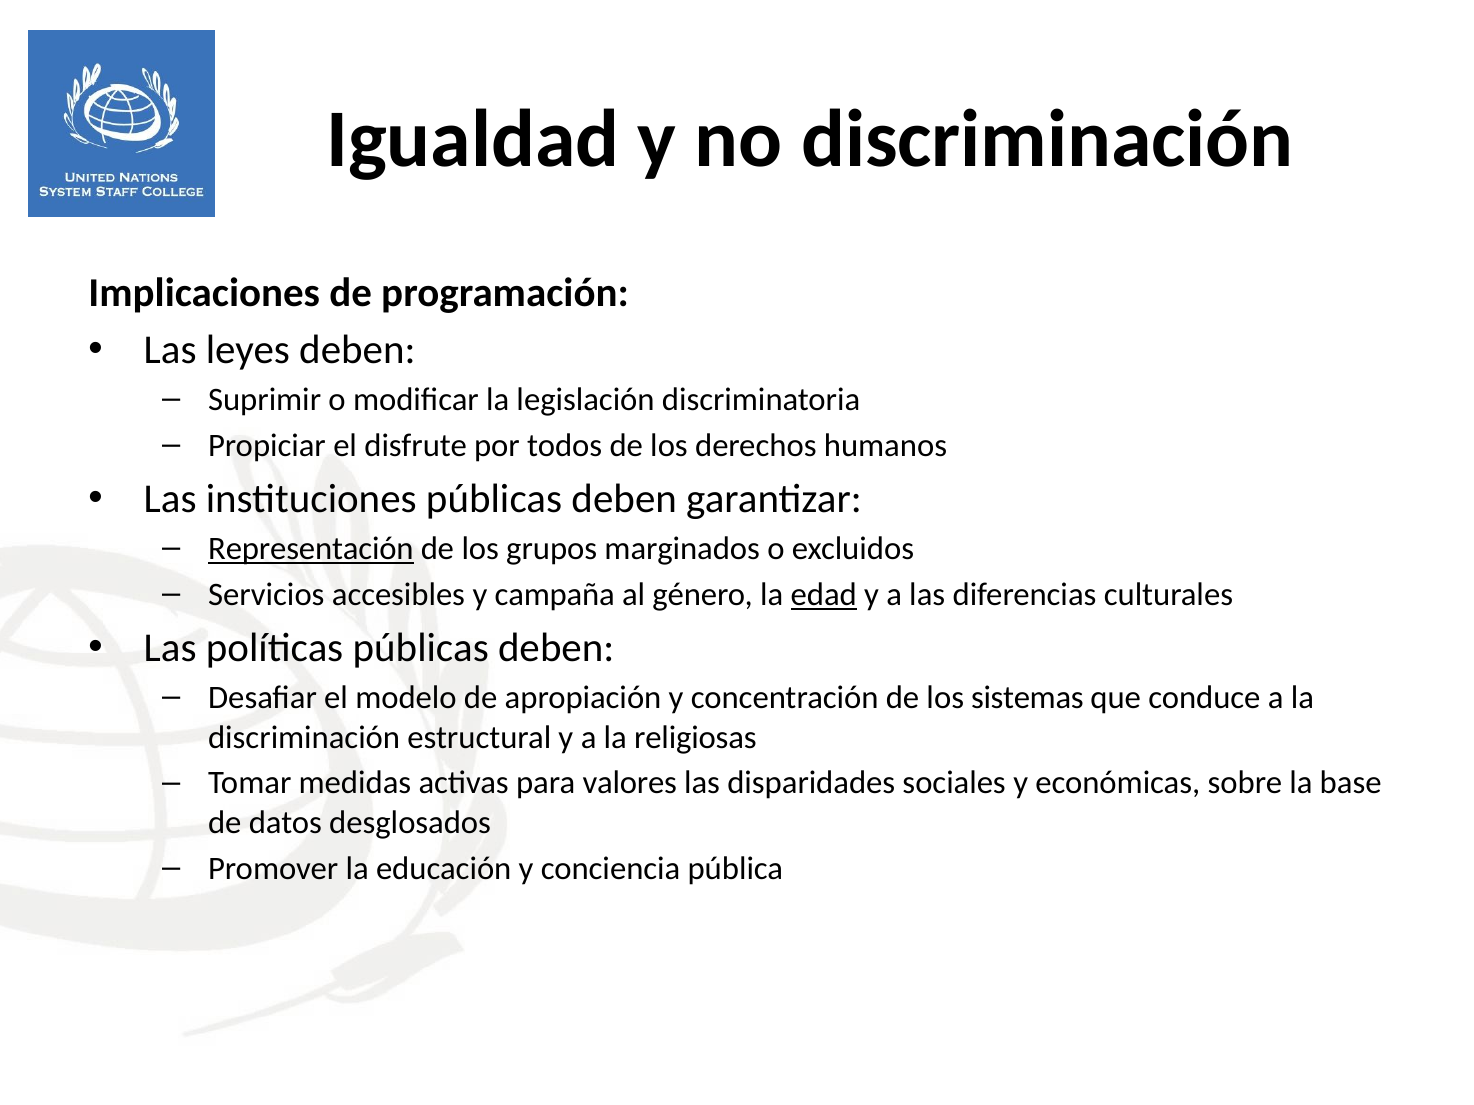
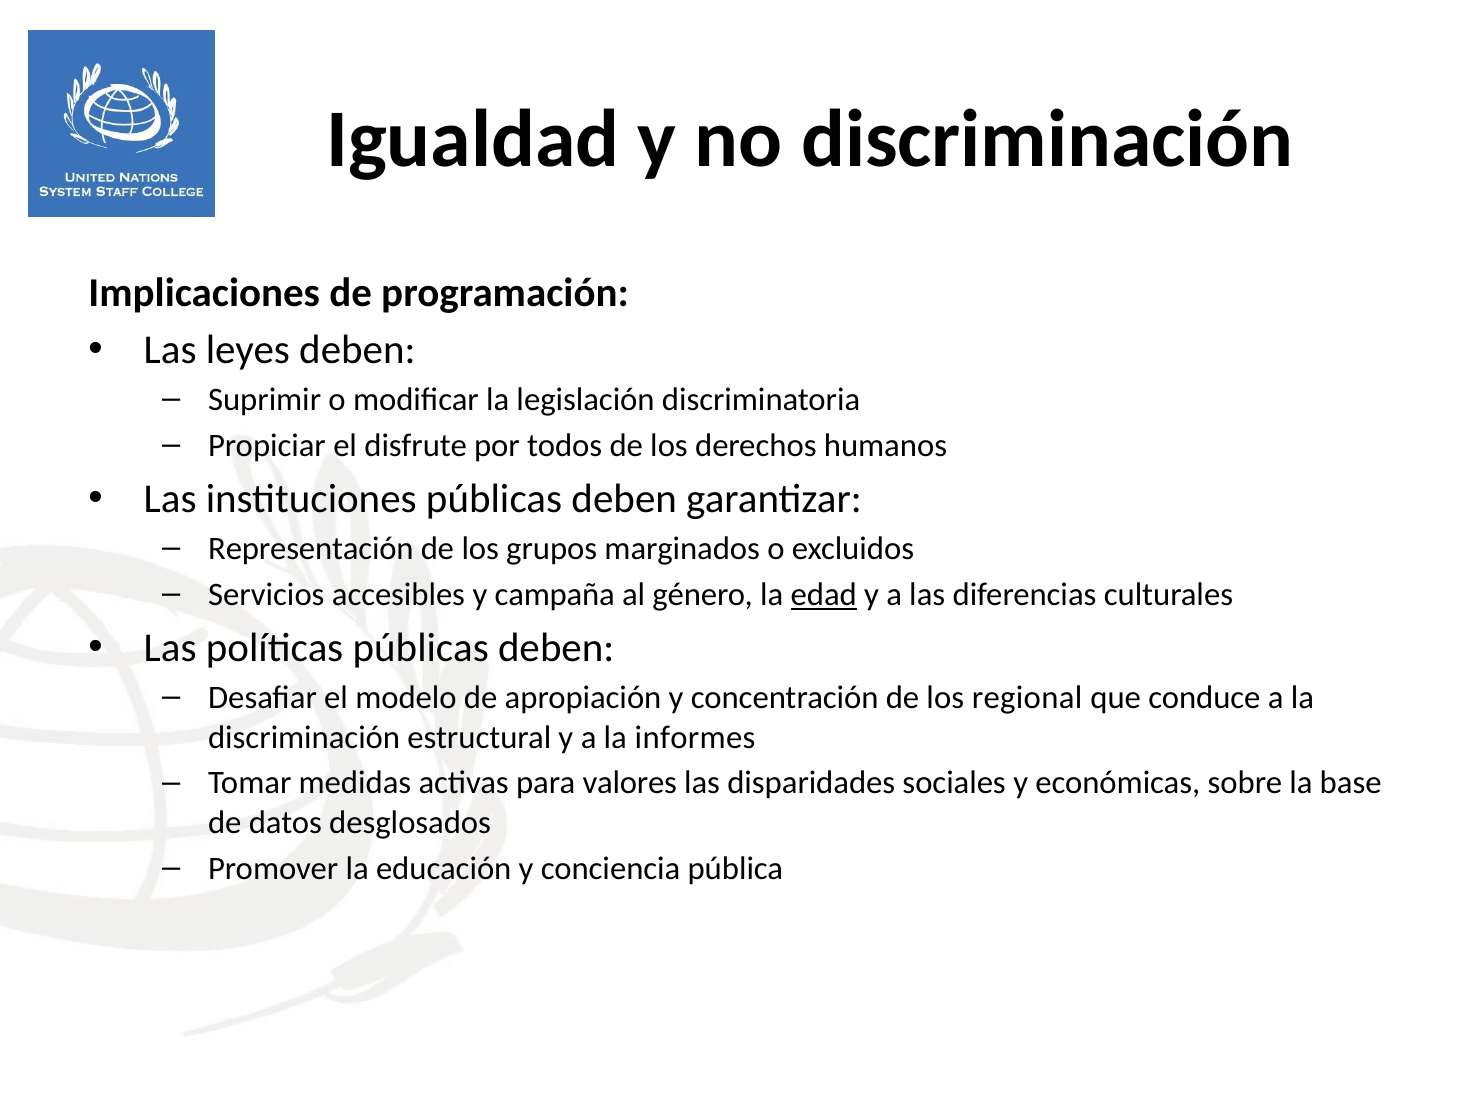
Representación underline: present -> none (311, 549)
sistemas: sistemas -> regional (1027, 698)
religiosas: religiosas -> informes (695, 738)
